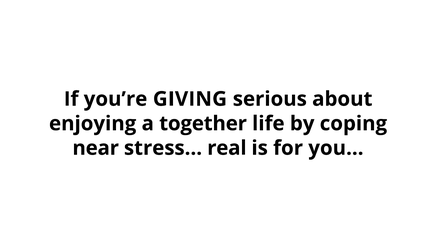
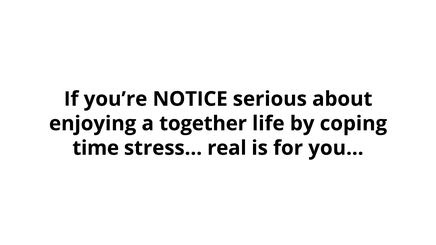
GIVING: GIVING -> NOTICE (190, 99)
near: near -> time (96, 148)
